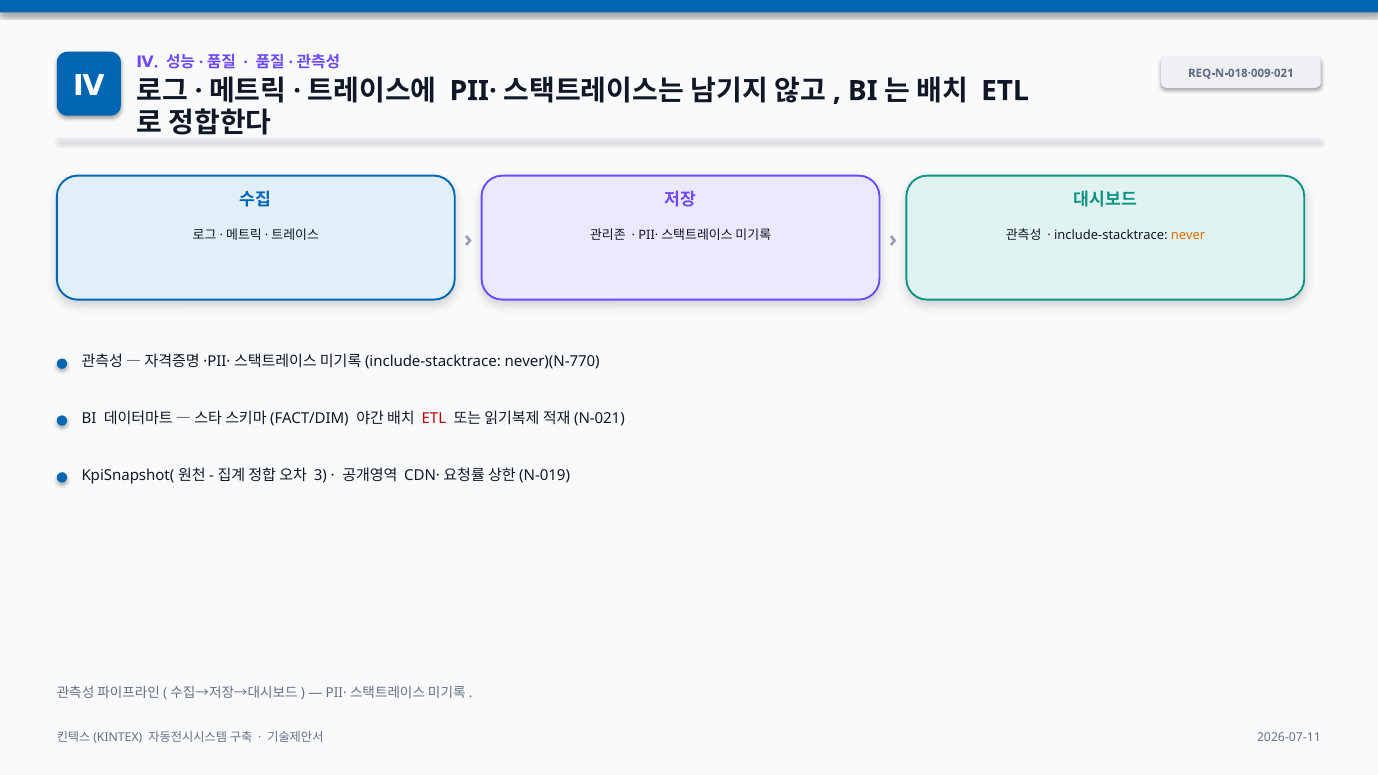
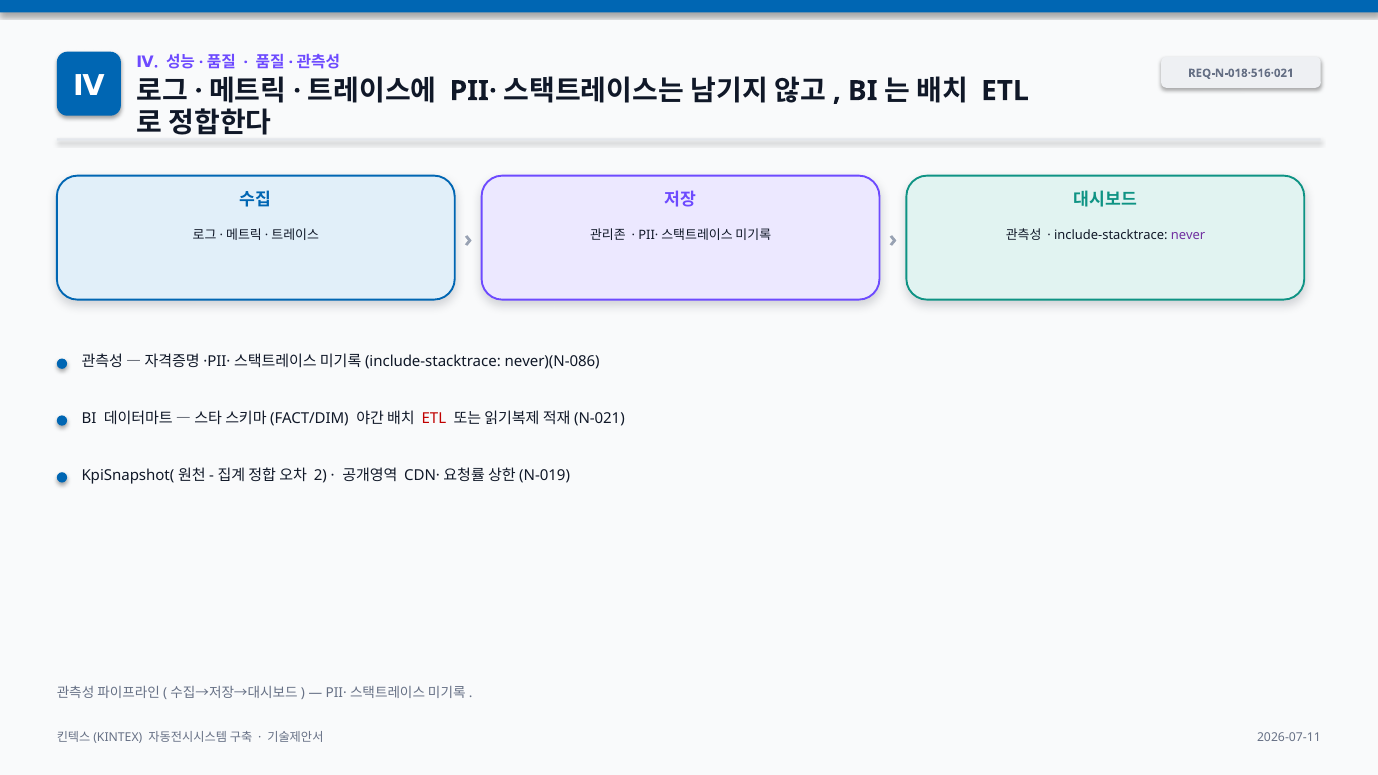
REQ-N-018·009·021: REQ-N-018·009·021 -> REQ-N-018·516·021 (1241, 73)
never colour: orange -> purple (1188, 235)
never)(N-770: never)(N-770 -> never)(N-086 (552, 361)
3: 3 -> 2 (320, 475)
